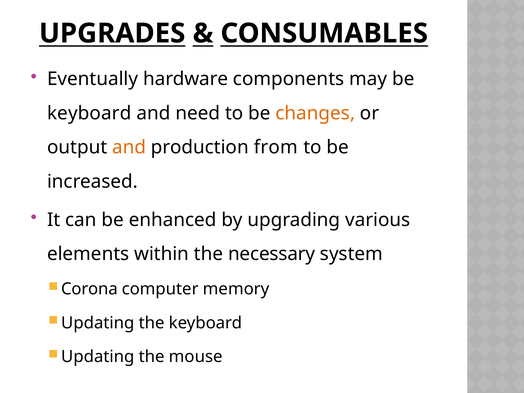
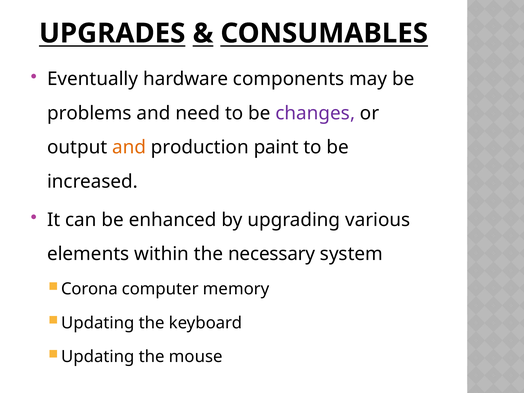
keyboard: keyboard -> problems (89, 113)
changes colour: orange -> purple (315, 113)
from: from -> paint (276, 147)
